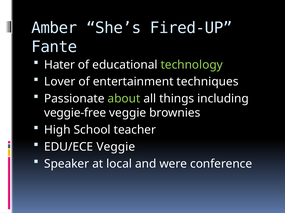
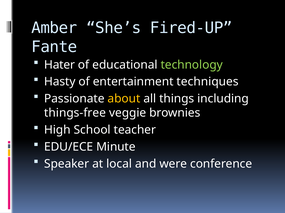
Lover: Lover -> Hasty (60, 82)
about colour: light green -> yellow (124, 99)
veggie-free: veggie-free -> things-free (75, 113)
EDU/ECE Veggie: Veggie -> Minute (116, 147)
